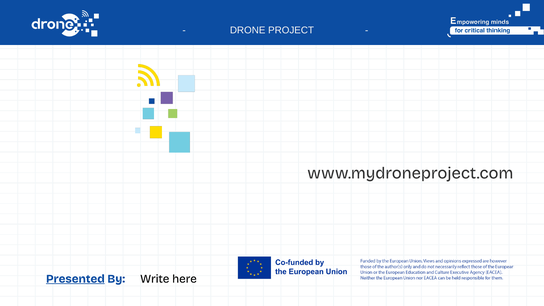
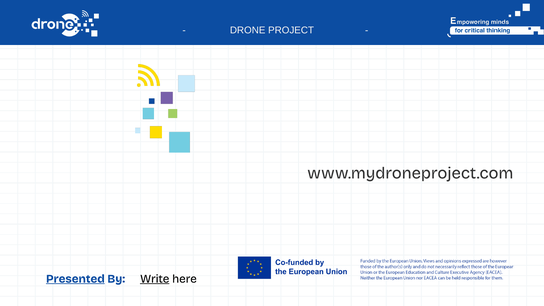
Write underline: none -> present (155, 279)
